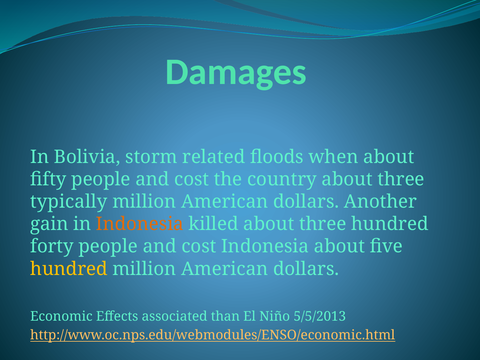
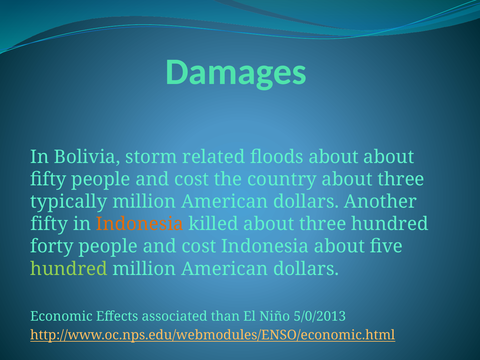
floods when: when -> about (334, 157)
gain: gain -> fifty (49, 224)
hundred colour: yellow -> light green (69, 269)
5/5/2013: 5/5/2013 -> 5/0/2013 (320, 317)
